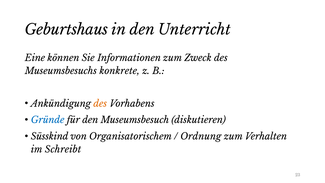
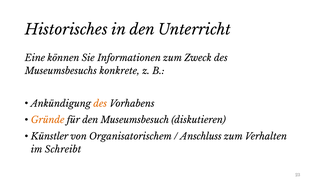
Geburtshaus: Geburtshaus -> Historisches (66, 30)
Gründe colour: blue -> orange (48, 120)
Süsskind: Süsskind -> Künstler (50, 136)
Ordnung: Ordnung -> Anschluss (201, 136)
